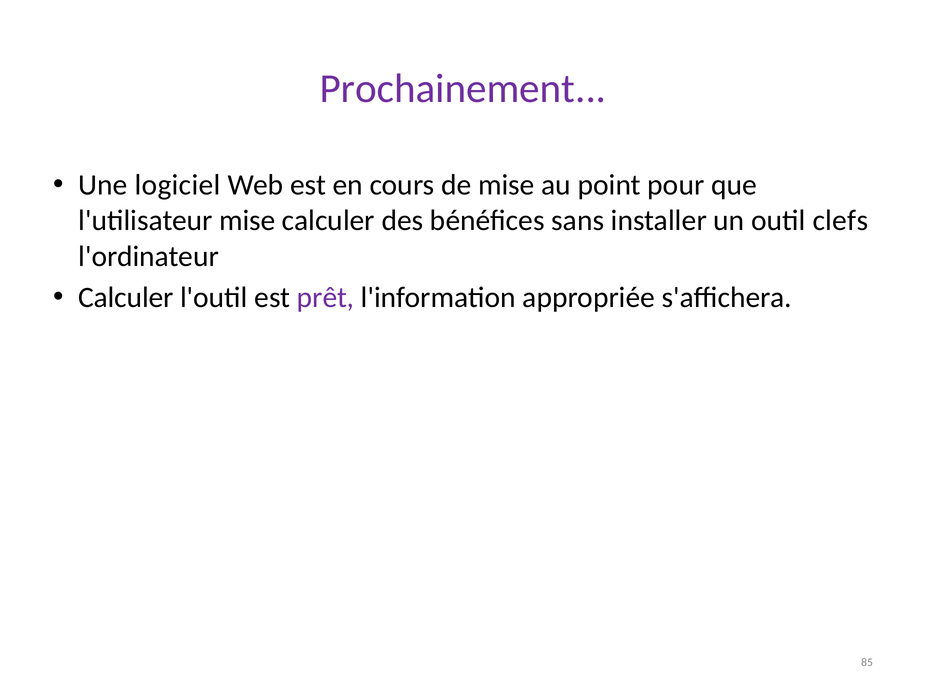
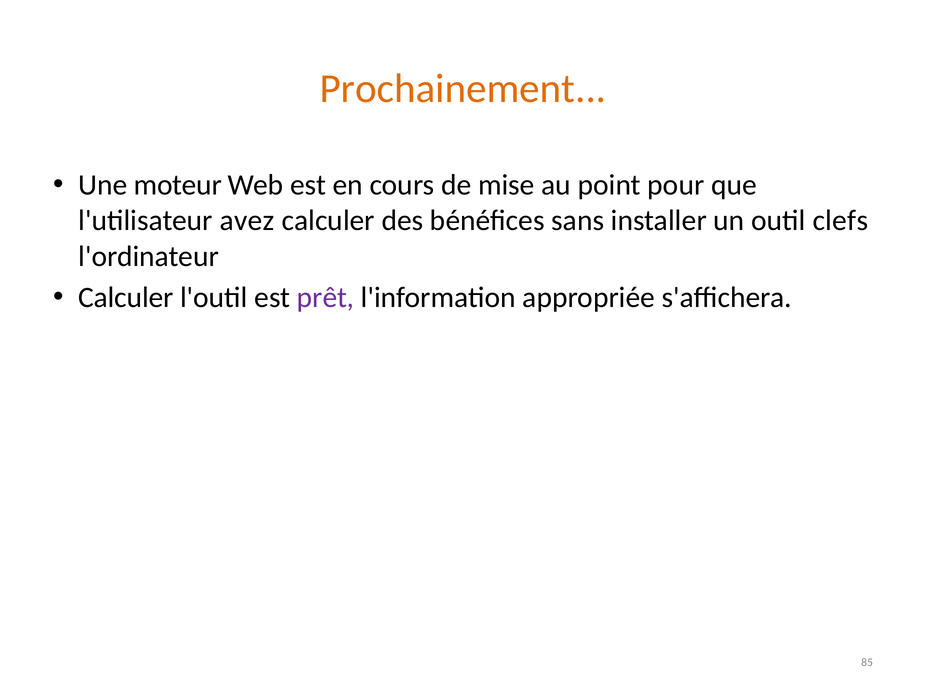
Prochainement colour: purple -> orange (463, 89)
logiciel: logiciel -> moteur (178, 185)
l'utilisateur mise: mise -> avez (247, 221)
